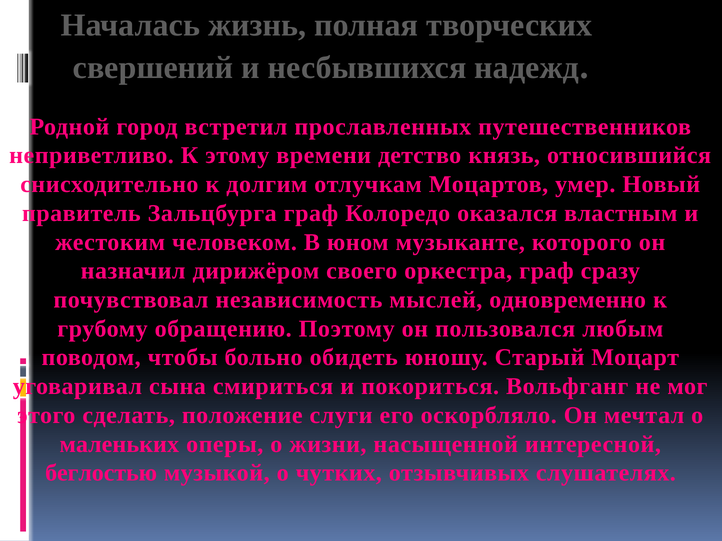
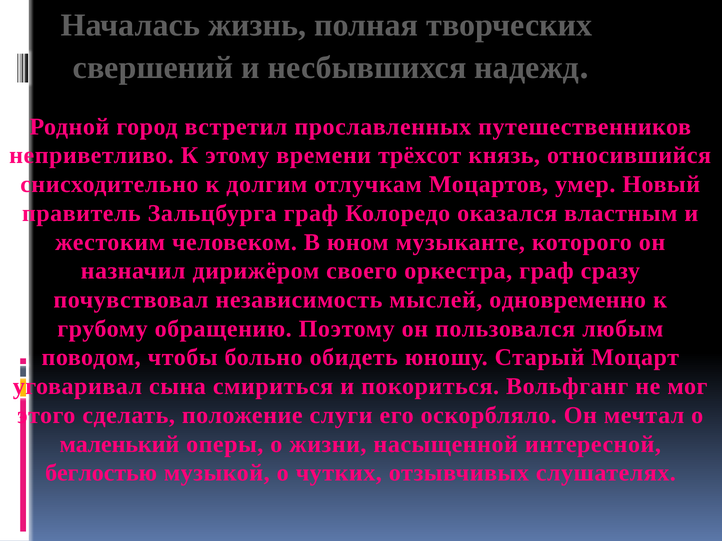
детство: детство -> трёхсот (420, 156)
маленьких: маленьких -> маленький (119, 444)
